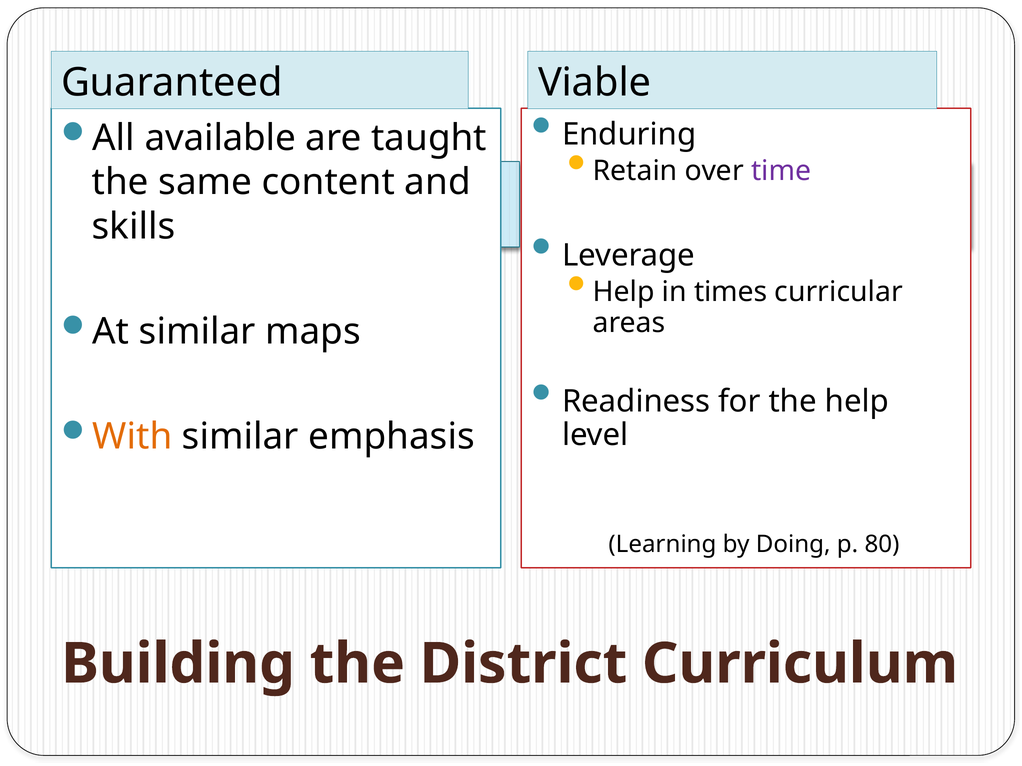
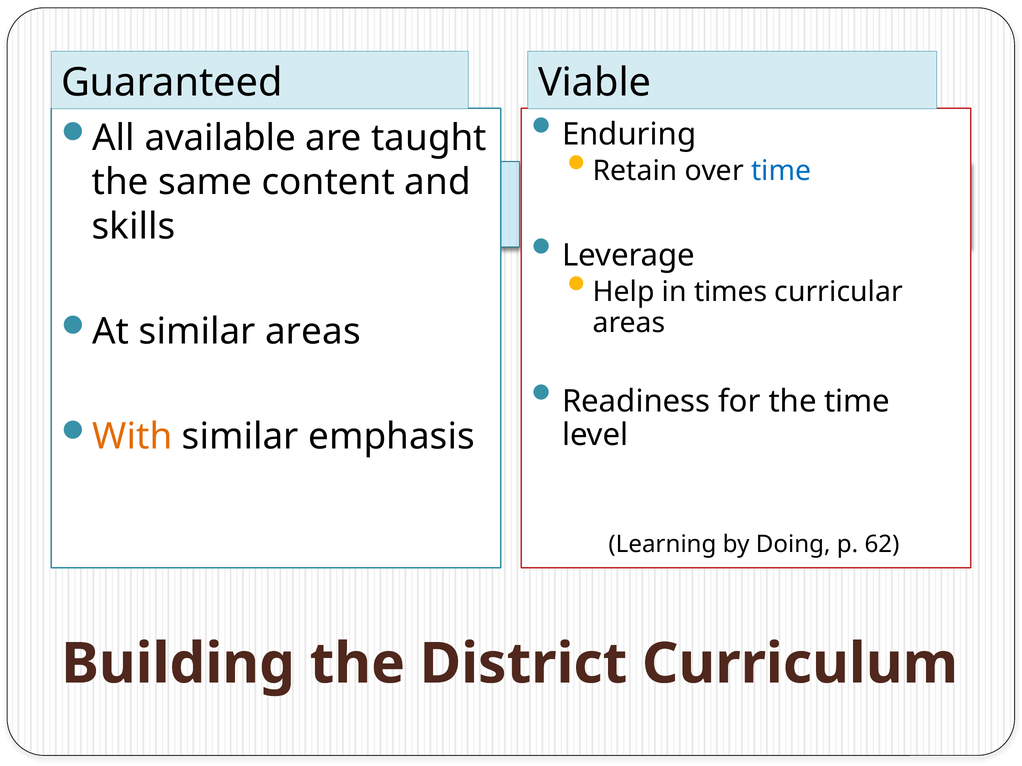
time colour: purple -> blue (781, 171)
similar maps: maps -> areas (313, 332)
the help: help -> time (857, 402)
80: 80 -> 62 (882, 545)
